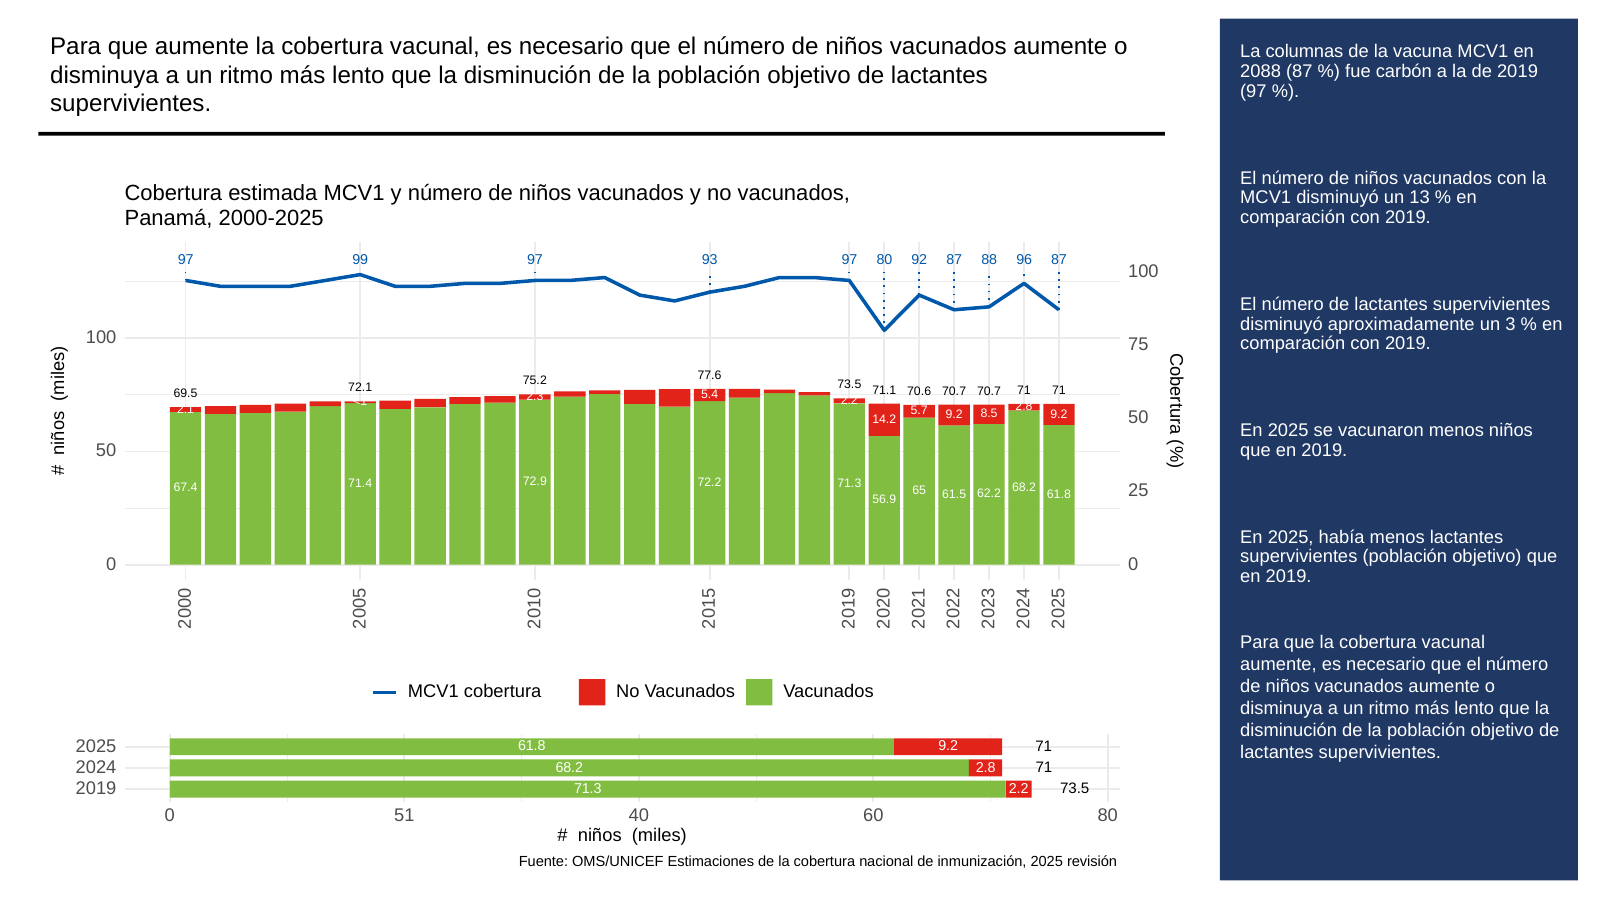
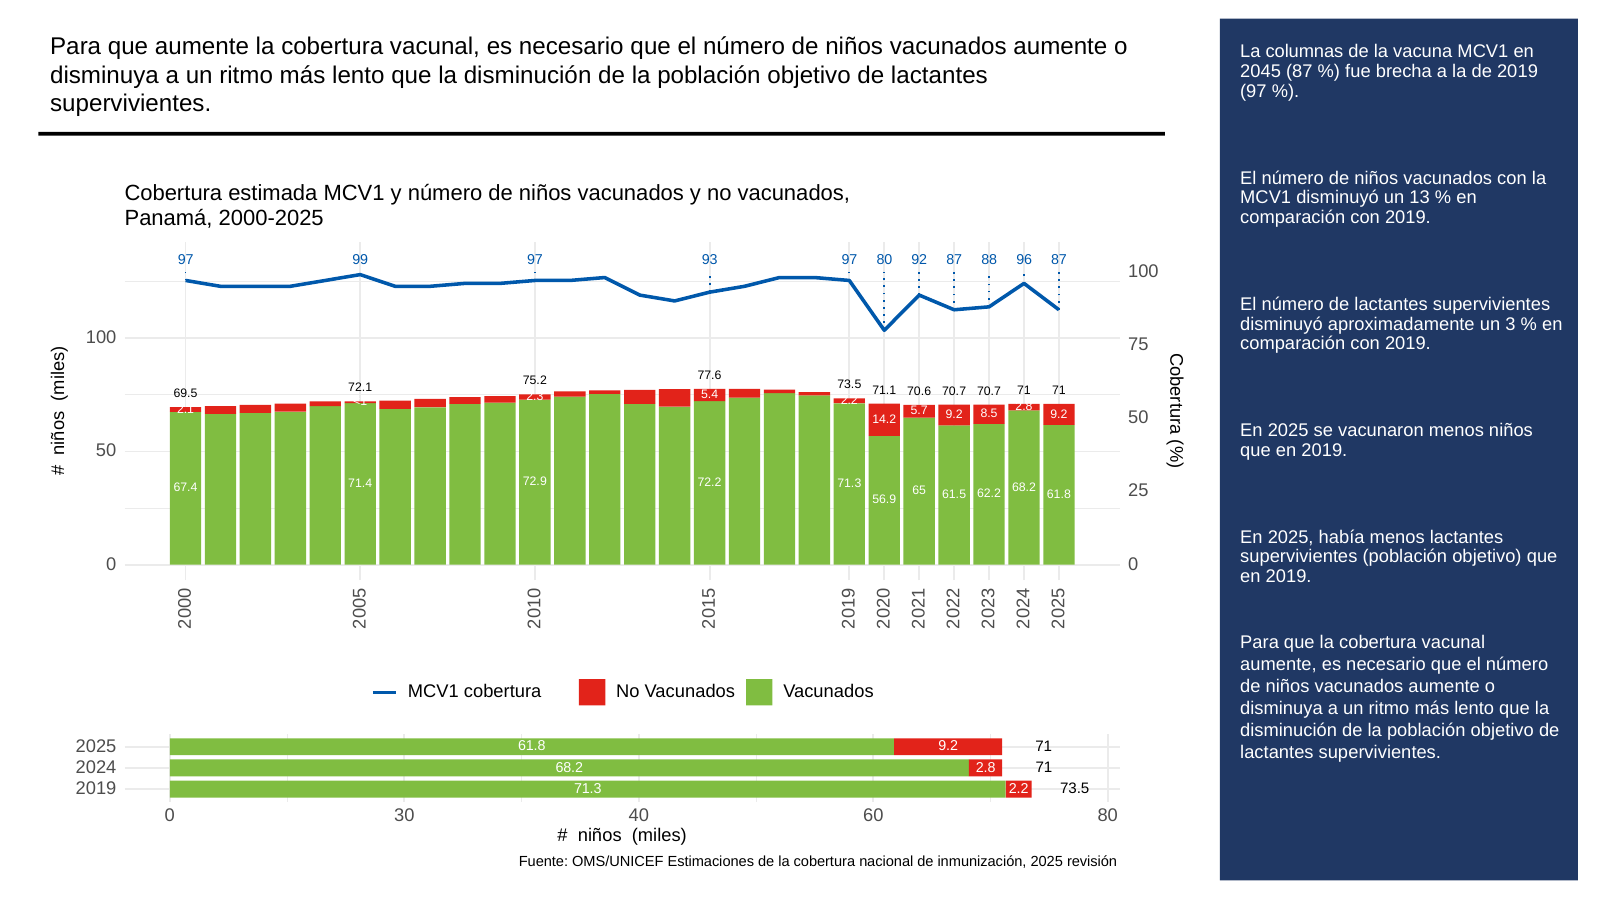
2088: 2088 -> 2045 (1261, 71)
carbón: carbón -> brecha (1404, 71)
51: 51 -> 30 (404, 816)
